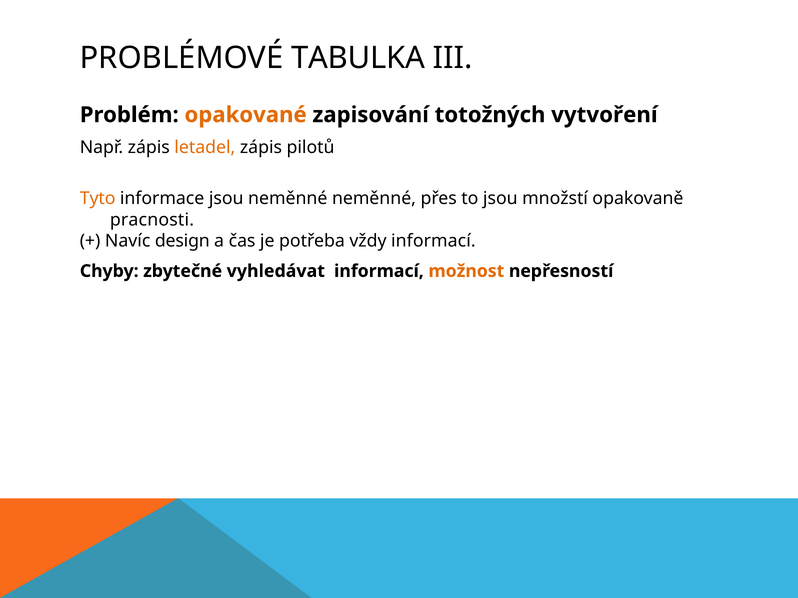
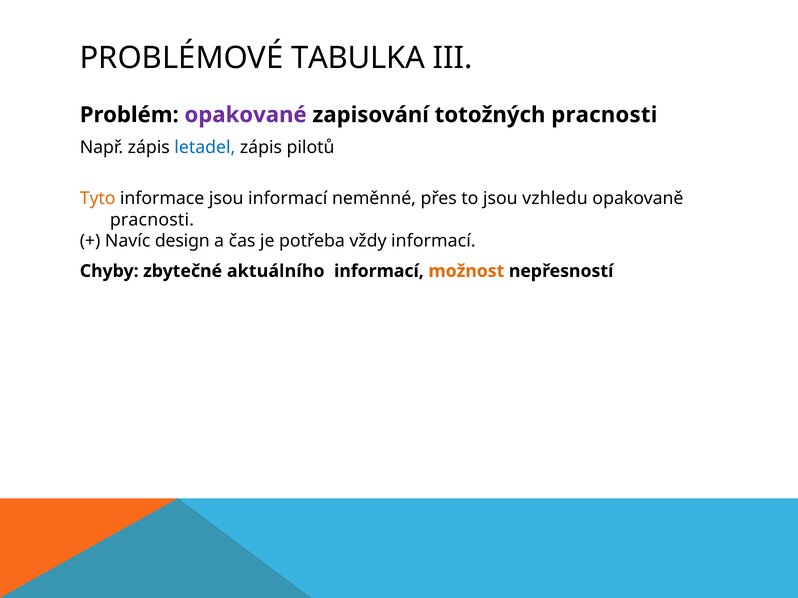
opakované colour: orange -> purple (246, 115)
totožných vytvoření: vytvoření -> pracnosti (604, 115)
letadel colour: orange -> blue (205, 147)
jsou neměnné: neměnné -> informací (288, 199)
množstí: množstí -> vzhledu (555, 199)
vyhledávat: vyhledávat -> aktuálního (276, 271)
